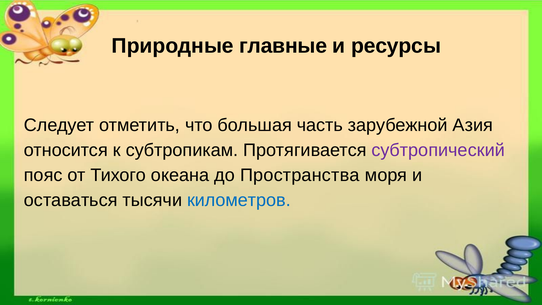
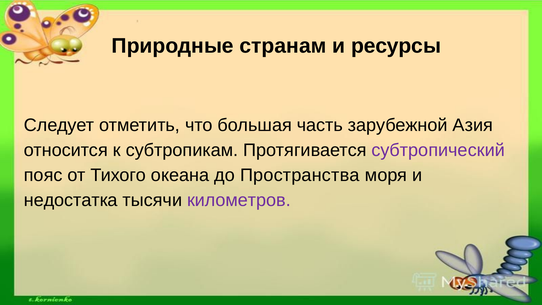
главные: главные -> странам (283, 46)
оставаться: оставаться -> недостатка (71, 200)
километров colour: blue -> purple (239, 200)
